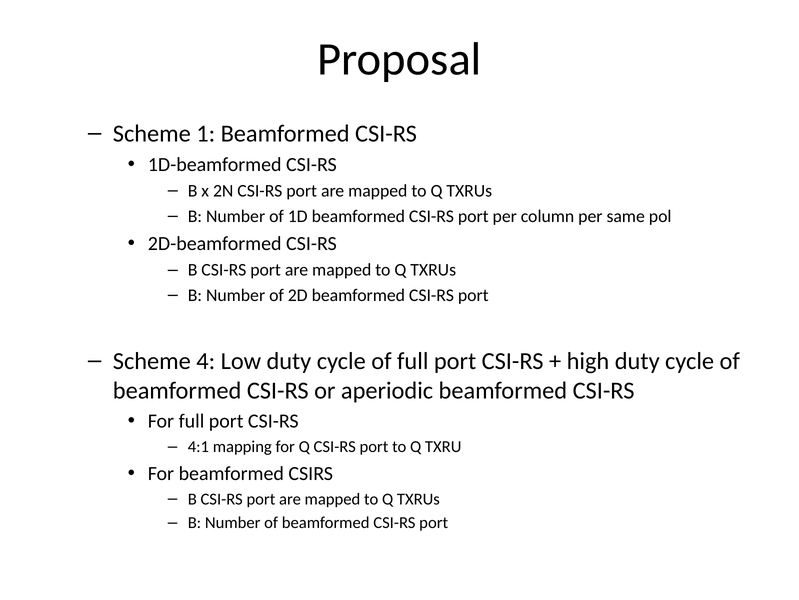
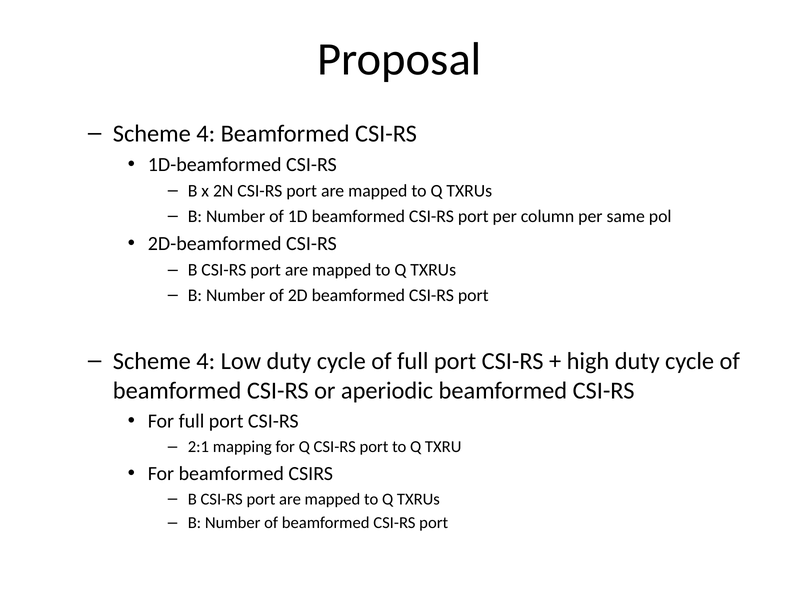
1: 1 -> 4 (206, 134)
4:1: 4:1 -> 2:1 (198, 446)
